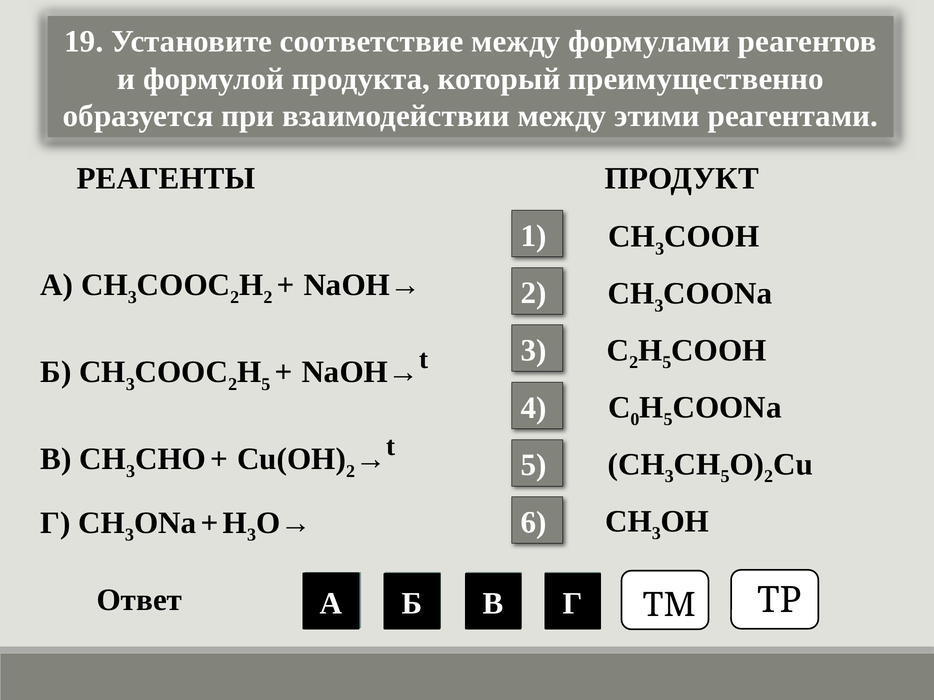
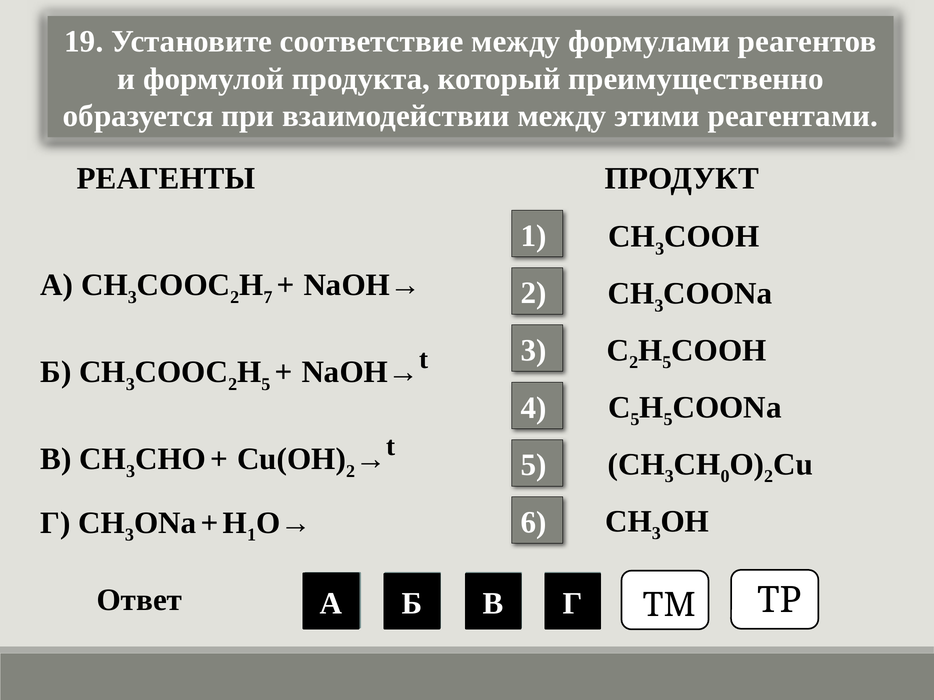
2: 2 -> 7 (268, 297)
0: 0 -> 5 (635, 420)
5: 5 -> 0 (725, 477)
3: 3 -> 1 (252, 535)
